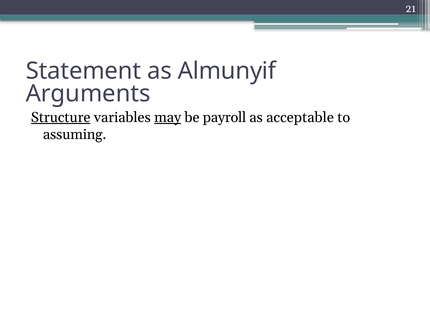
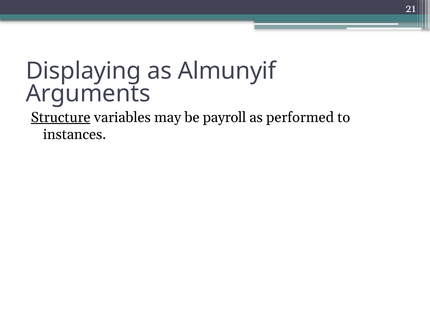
Statement: Statement -> Displaying (83, 71)
may underline: present -> none (168, 117)
acceptable: acceptable -> performed (300, 117)
assuming: assuming -> instances (75, 135)
